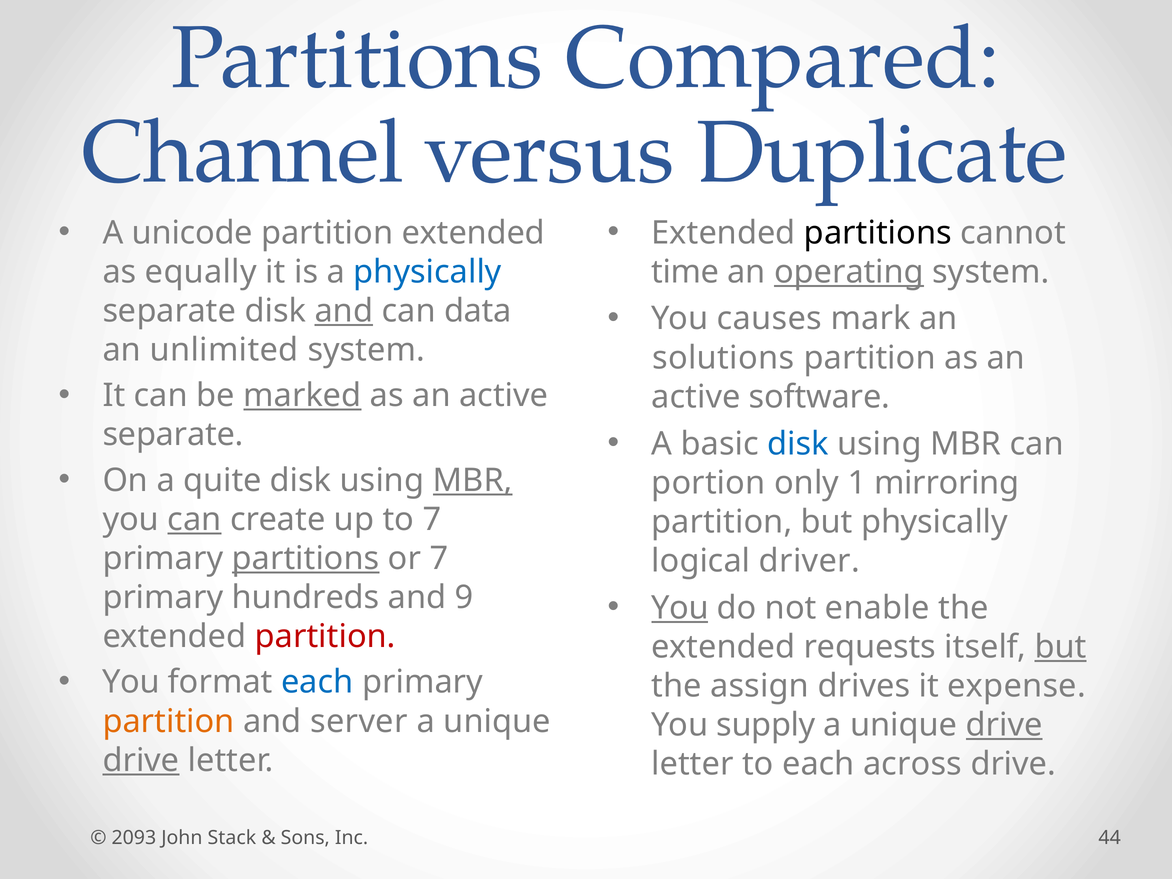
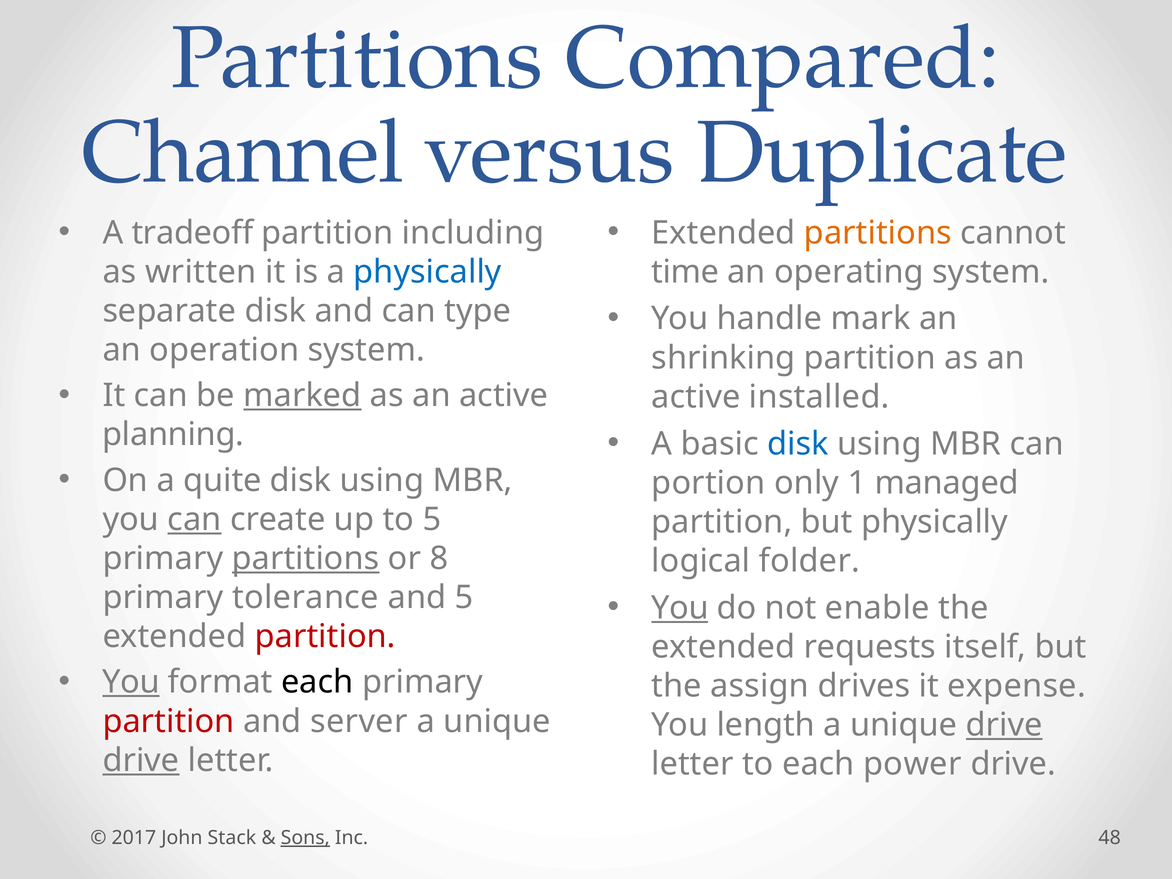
partitions colour: black -> orange (878, 233)
unicode: unicode -> tradeoff (192, 233)
partition extended: extended -> including (473, 233)
equally: equally -> written (201, 272)
operating underline: present -> none (849, 272)
causes: causes -> handle (769, 319)
and underline: present -> none (344, 311)
data: data -> type (478, 311)
unlimited: unlimited -> operation (224, 350)
solutions: solutions -> shrinking (723, 358)
software: software -> installed (819, 397)
separate: separate -> planning (173, 435)
MBR underline: present -> none (473, 480)
mirroring: mirroring -> managed (947, 483)
to 7: 7 -> 5 (432, 519)
or 7: 7 -> 8 (439, 558)
driver: driver -> folder (809, 561)
hundreds: hundreds -> tolerance (305, 598)
and 9: 9 -> 5 (464, 598)
but underline: present -> none (1061, 647)
You underline: none -> present (131, 682)
each colour: blue -> black (317, 682)
partition colour: orange -> red (169, 721)
supply: supply -> length (766, 725)
across: across -> power (912, 764)
2093: 2093 -> 2017 (134, 838)
Sons underline: none -> present (305, 838)
44: 44 -> 48 (1110, 838)
